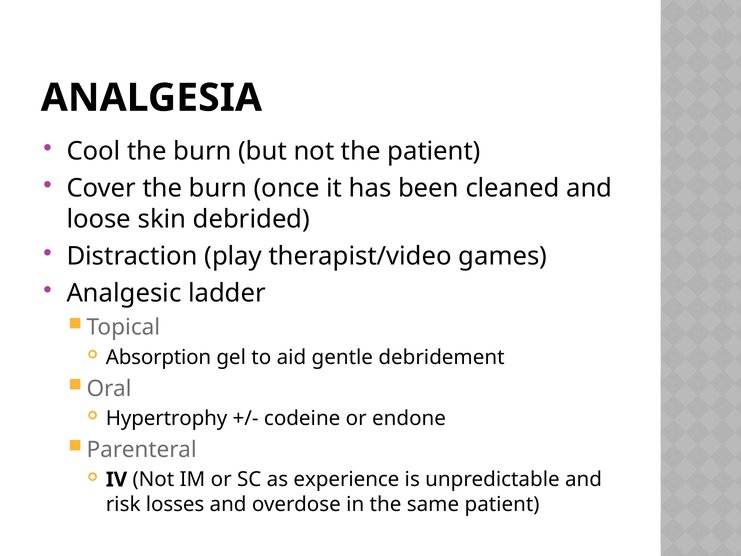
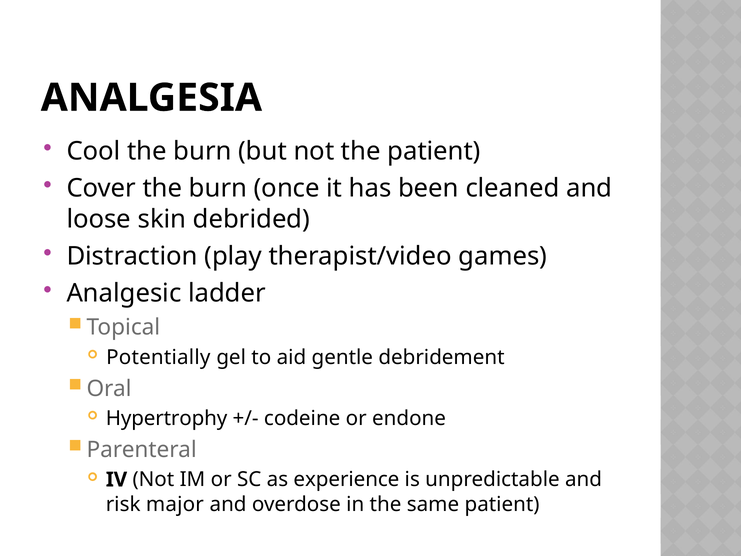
Absorption: Absorption -> Potentially (158, 357)
losses: losses -> major (175, 504)
